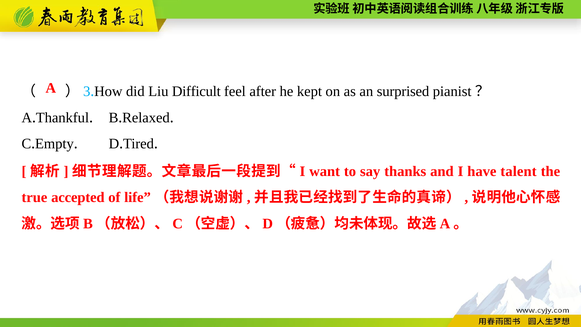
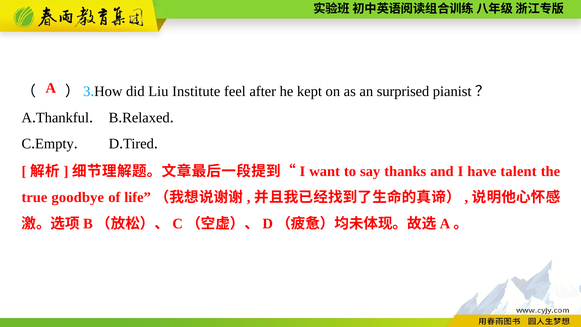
Difficult: Difficult -> Institute (196, 91)
accepted: accepted -> goodbye (78, 197)
